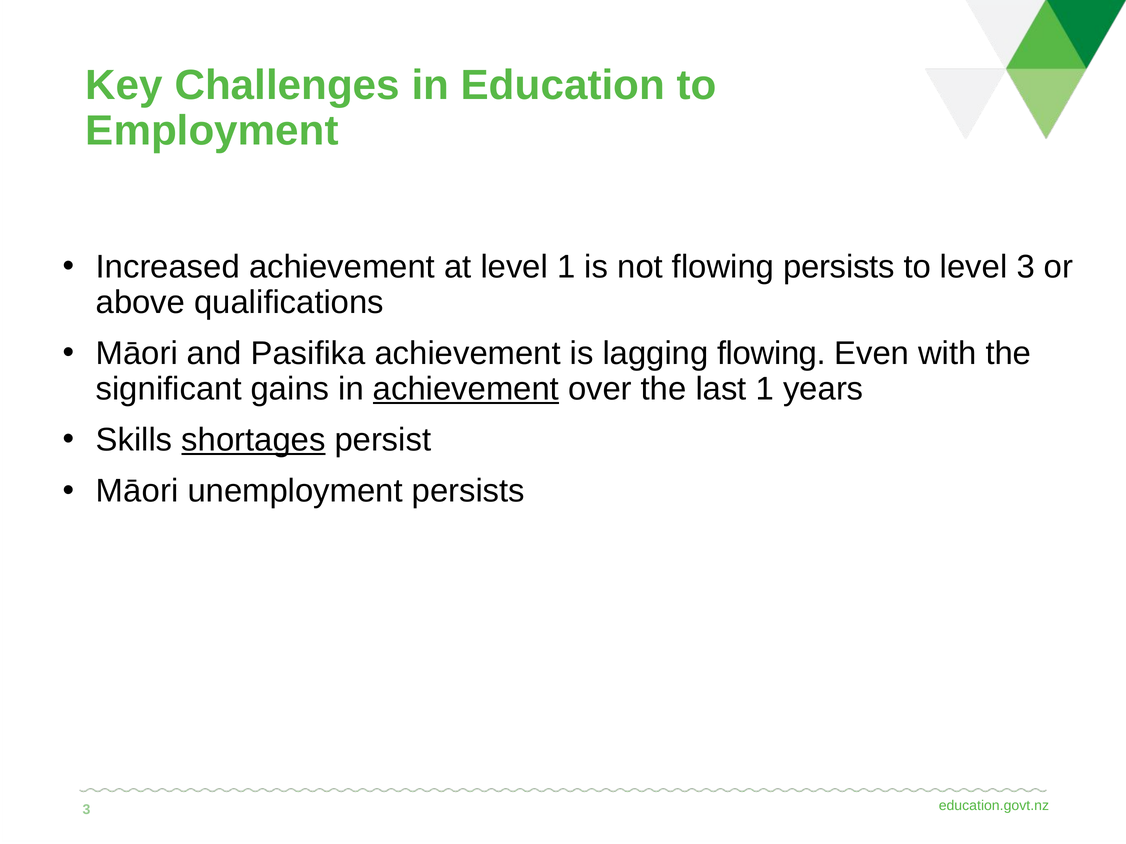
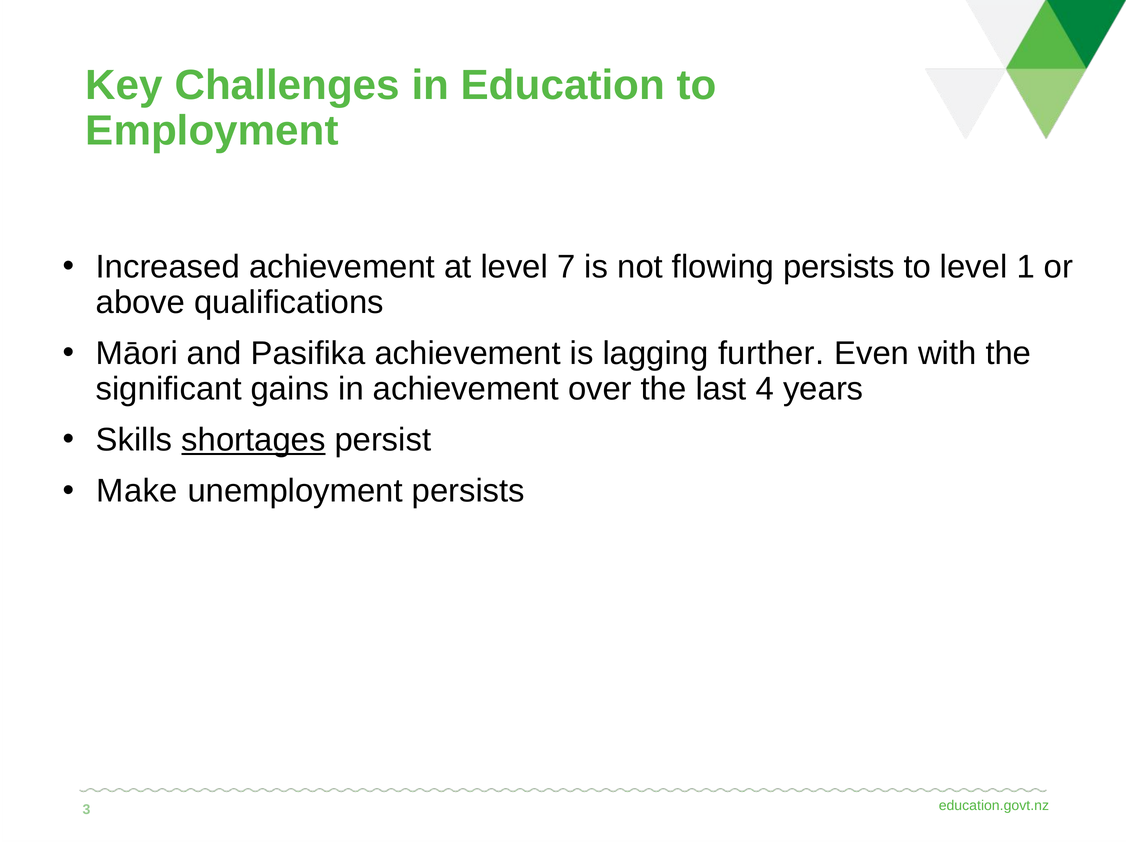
level 1: 1 -> 7 (566, 267)
level 3: 3 -> 1 (1026, 267)
lagging flowing: flowing -> further (771, 354)
achievement underline: present -> none (466, 389)
last 1: 1 -> 4 (765, 389)
Māori: Māori -> Make (137, 491)
